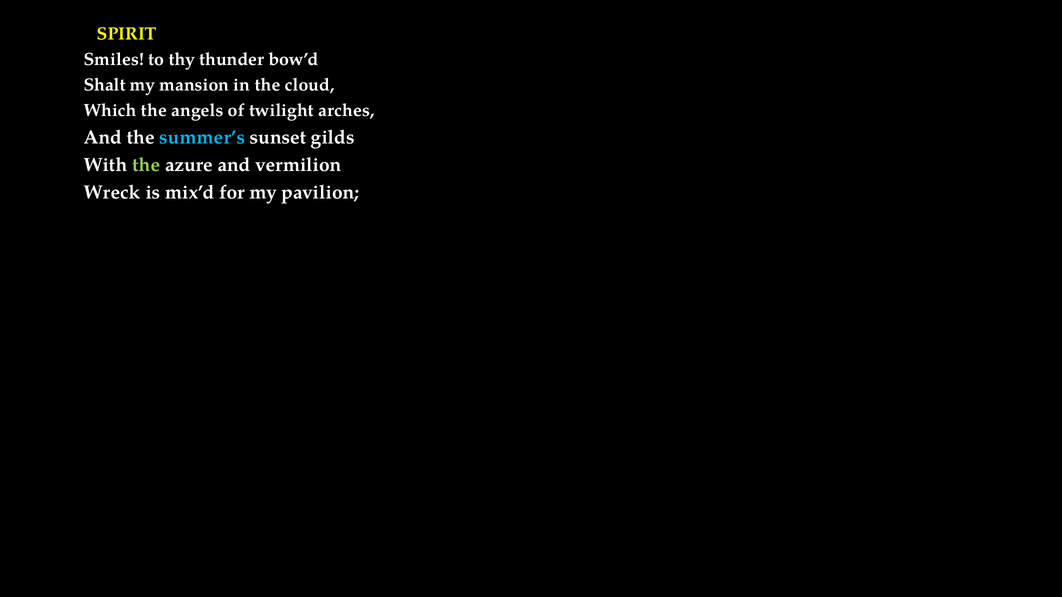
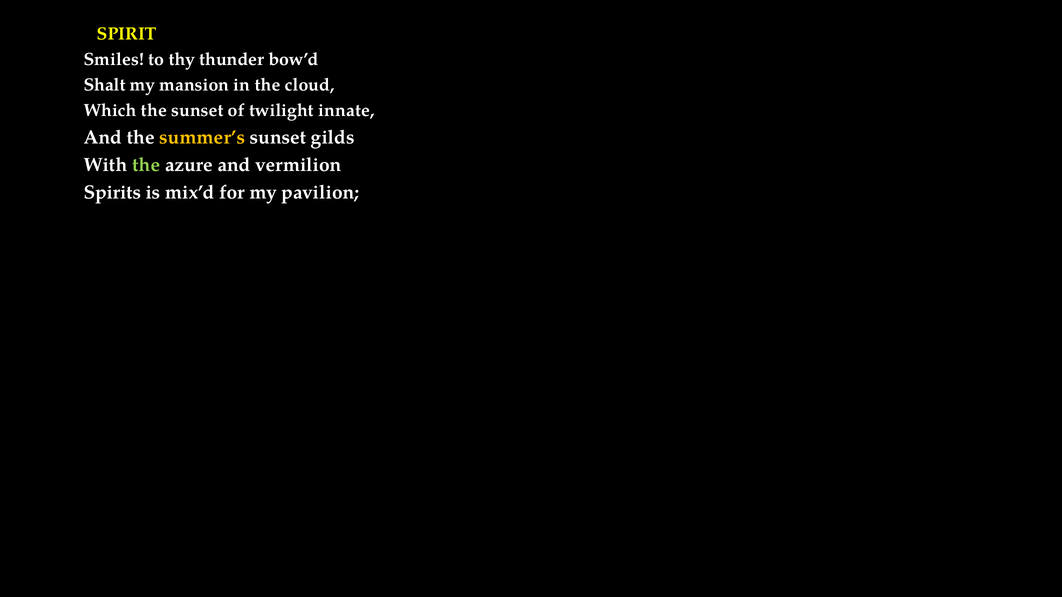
the angels: angels -> sunset (197, 110)
arches: arches -> innate (346, 110)
summer’s colour: light blue -> yellow (202, 137)
Wreck: Wreck -> Spirits (112, 193)
